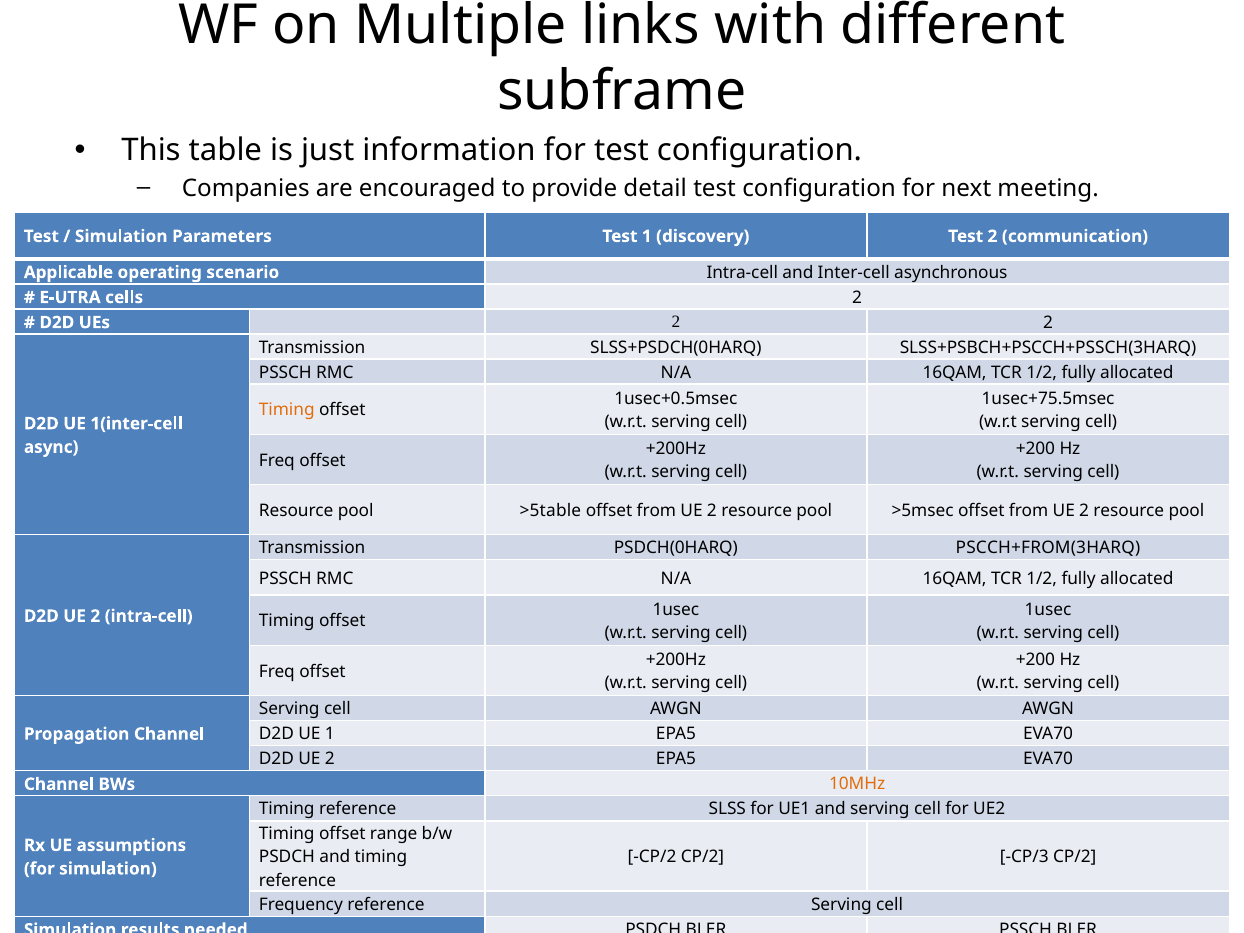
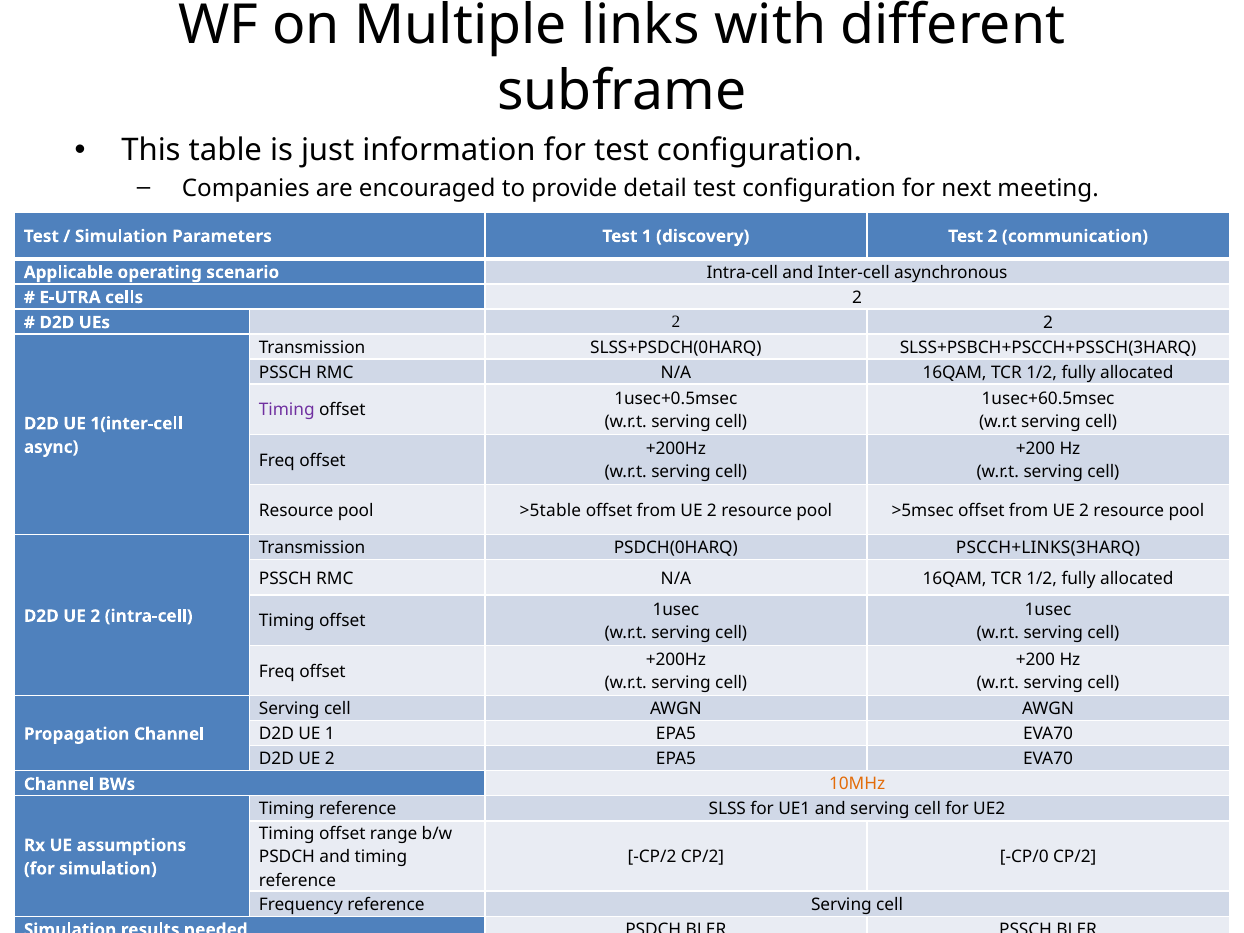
1usec+75.5msec: 1usec+75.5msec -> 1usec+60.5msec (1048, 399)
Timing colour: orange -> purple (287, 410)
PSCCH+FROM(3HARQ: PSCCH+FROM(3HARQ -> PSCCH+LINKS(3HARQ (1048, 548)
CP/3: CP/3 -> CP/0 (1024, 857)
